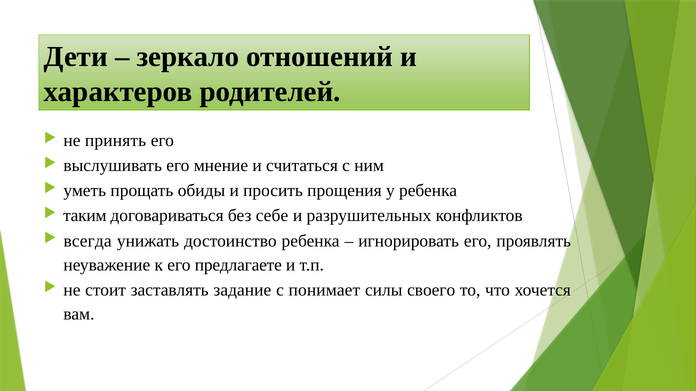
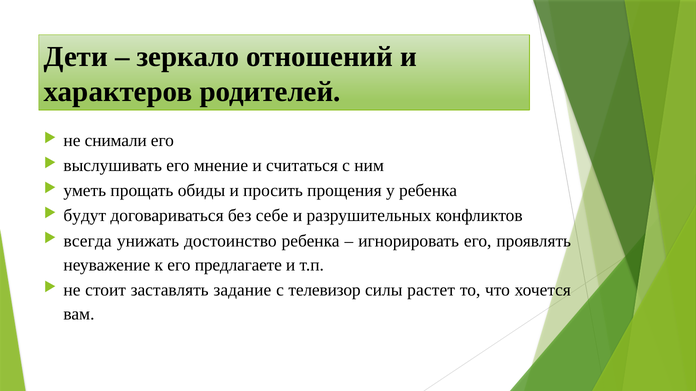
принять: принять -> снимали (116, 141)
таким: таким -> будут (85, 216)
понимает: понимает -> телевизор (325, 290)
своего: своего -> растет (431, 290)
